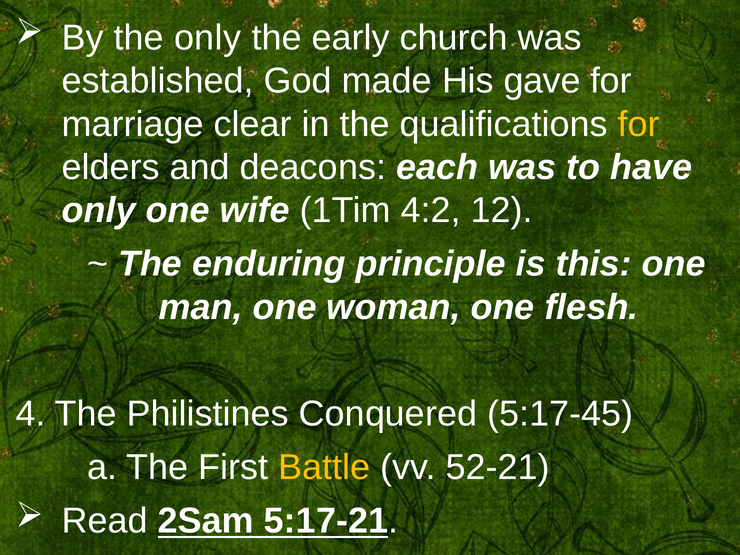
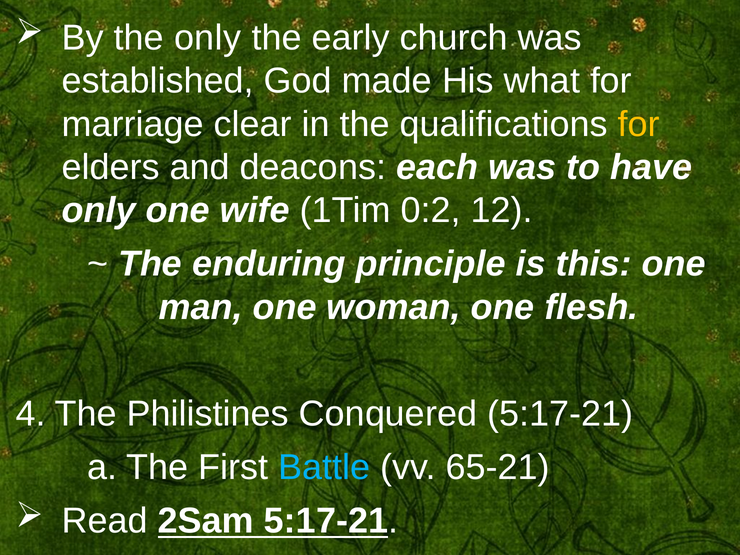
gave: gave -> what (542, 81)
4:2: 4:2 -> 0:2 (431, 211)
Conquered 5:17-45: 5:17-45 -> 5:17-21 (560, 414)
Battle colour: yellow -> light blue (324, 468)
52-21: 52-21 -> 65-21 (498, 468)
